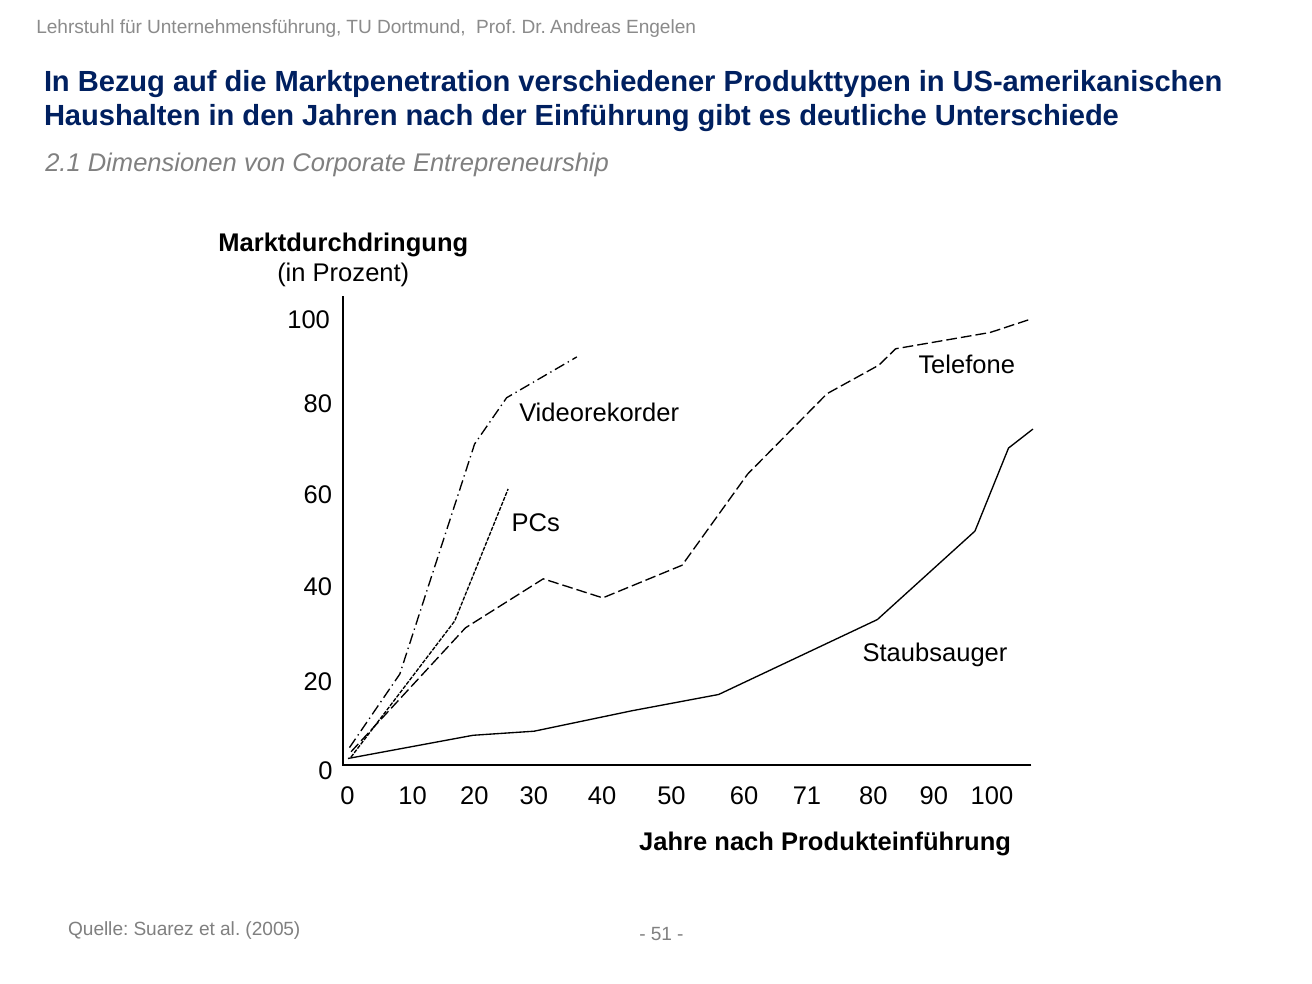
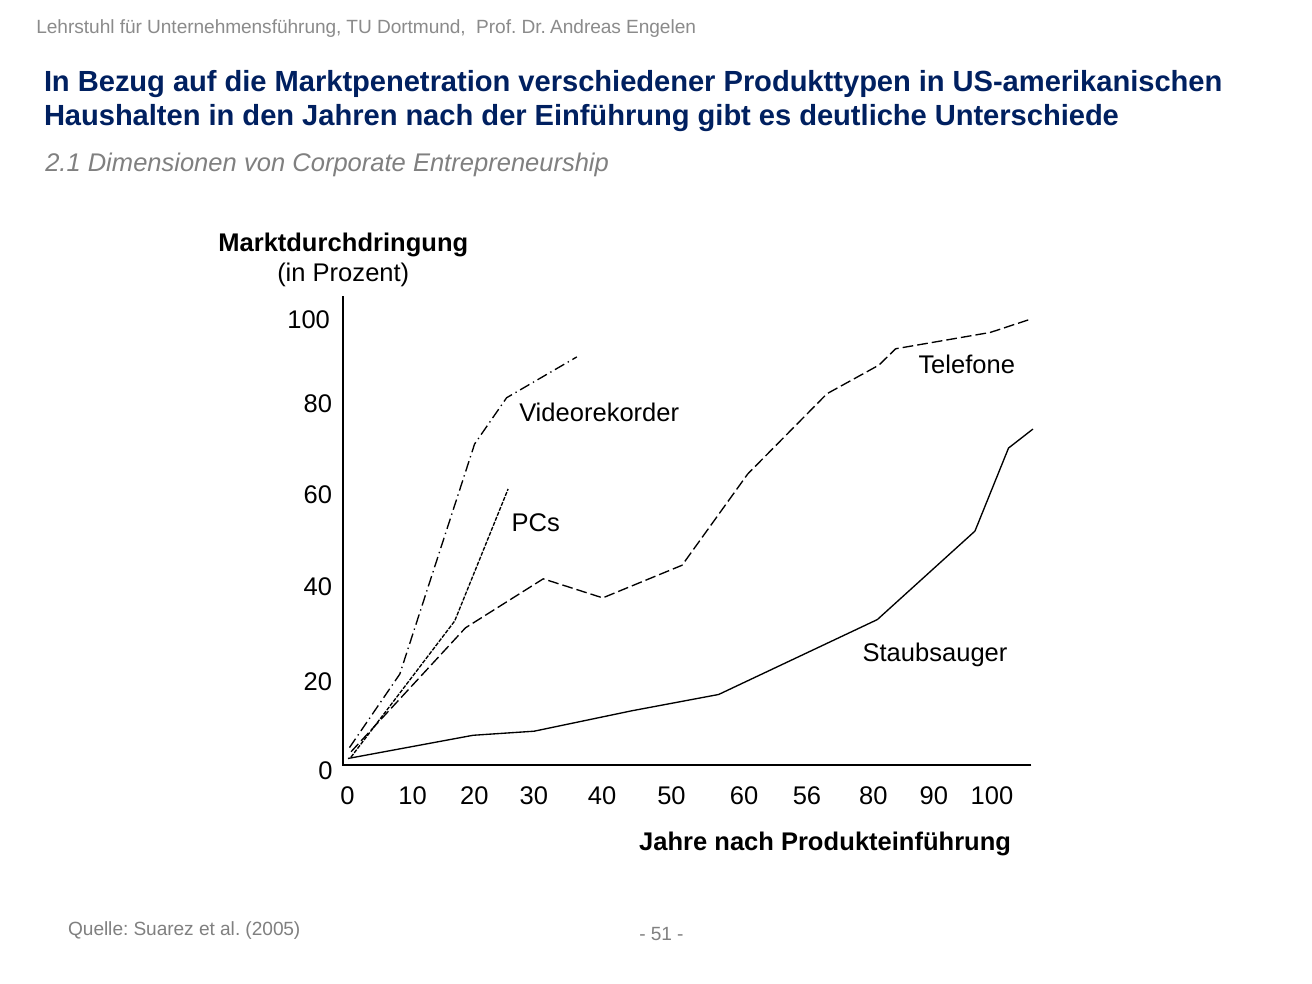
71: 71 -> 56 (807, 796)
